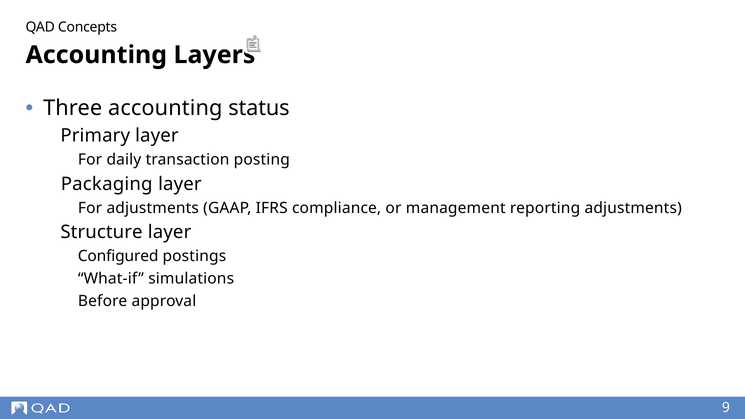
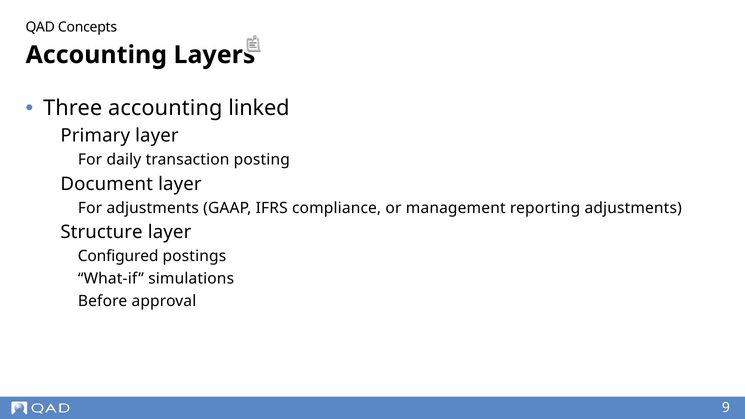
status: status -> linked (259, 108)
Packaging: Packaging -> Document (107, 184)
